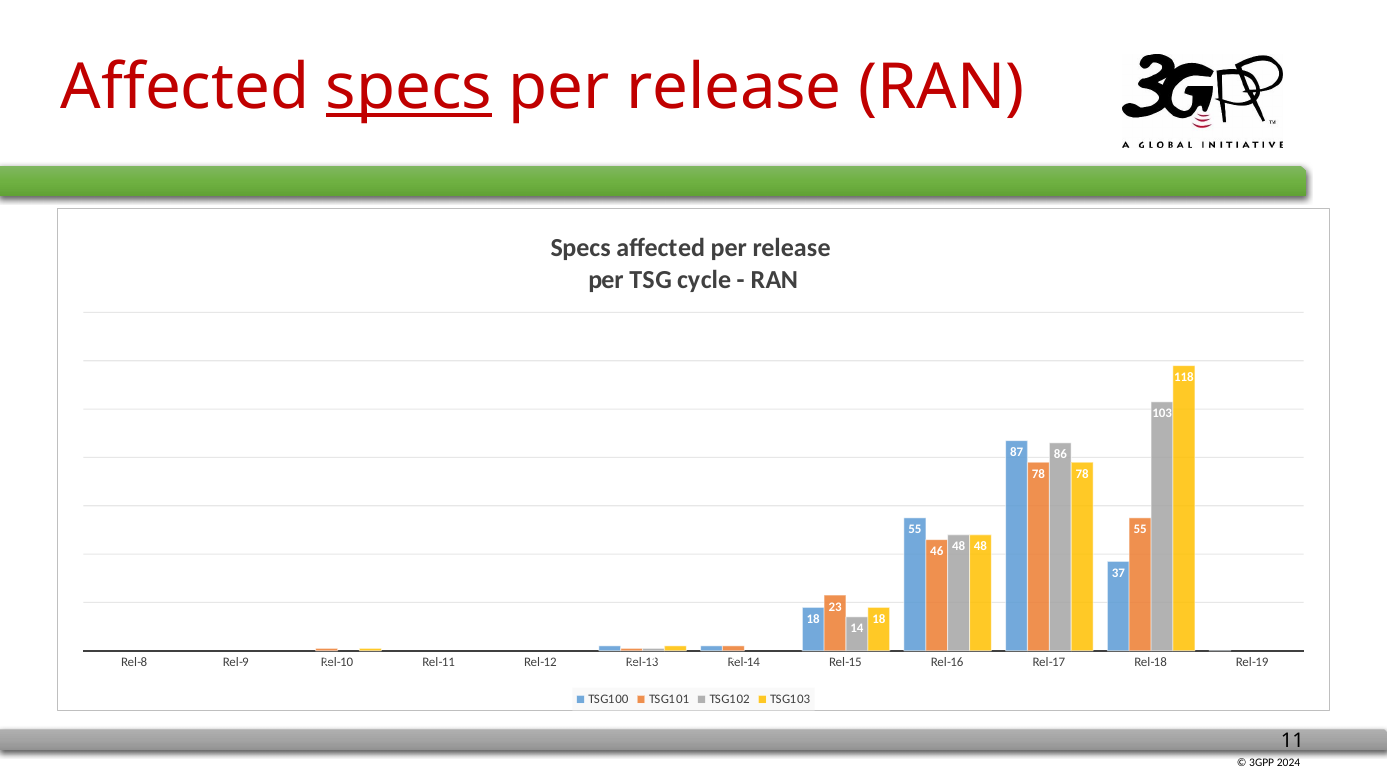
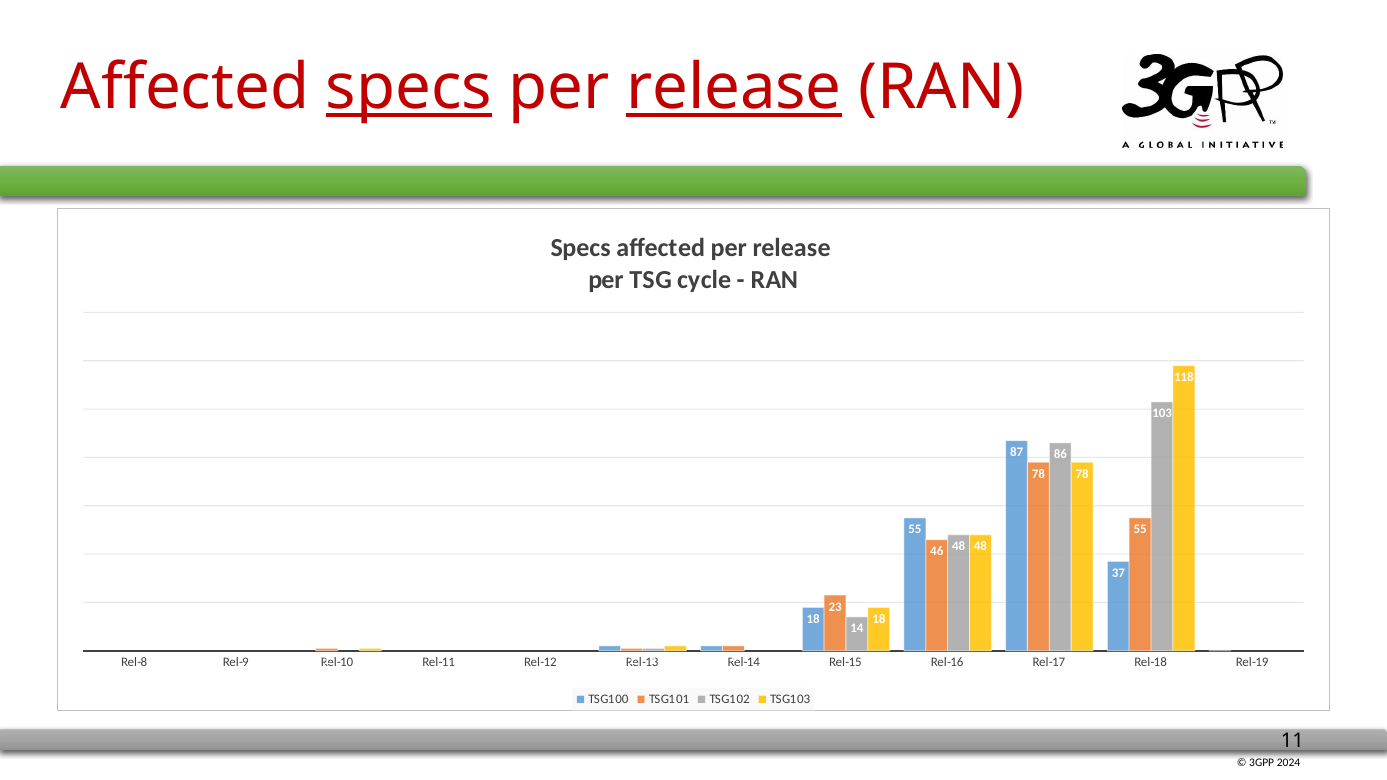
release underline: none -> present (734, 88)
